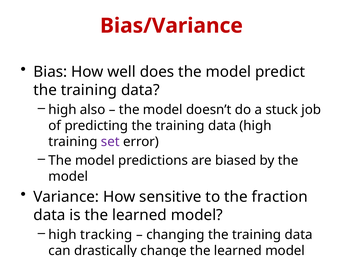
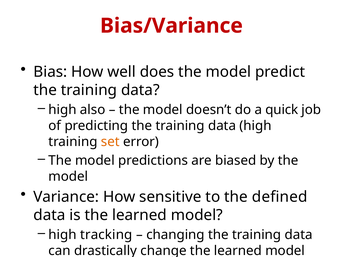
stuck: stuck -> quick (282, 110)
set colour: purple -> orange (110, 142)
fraction: fraction -> defined (280, 197)
